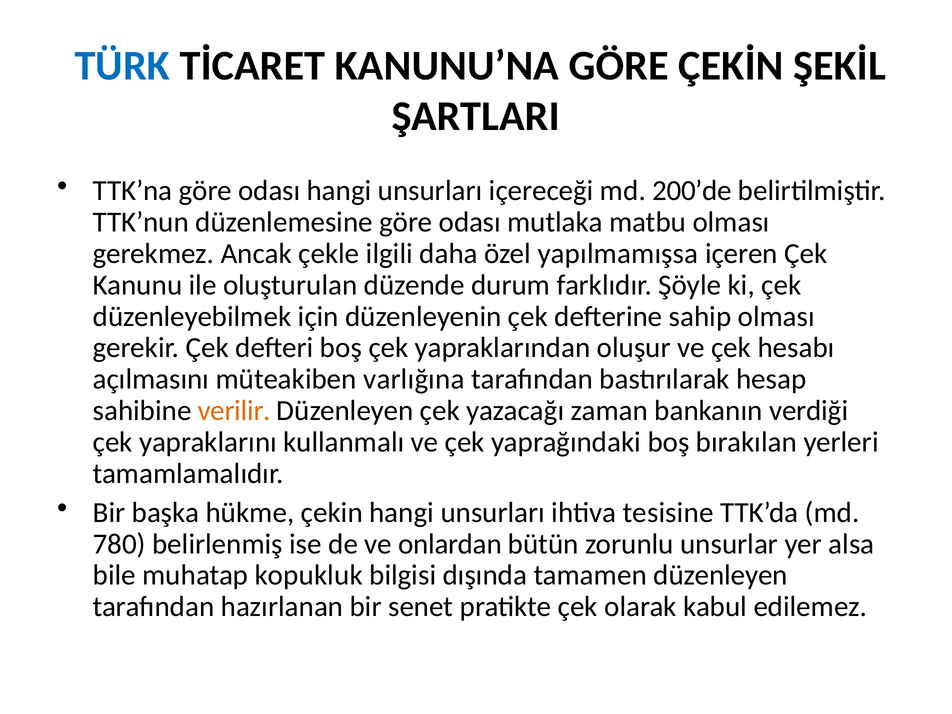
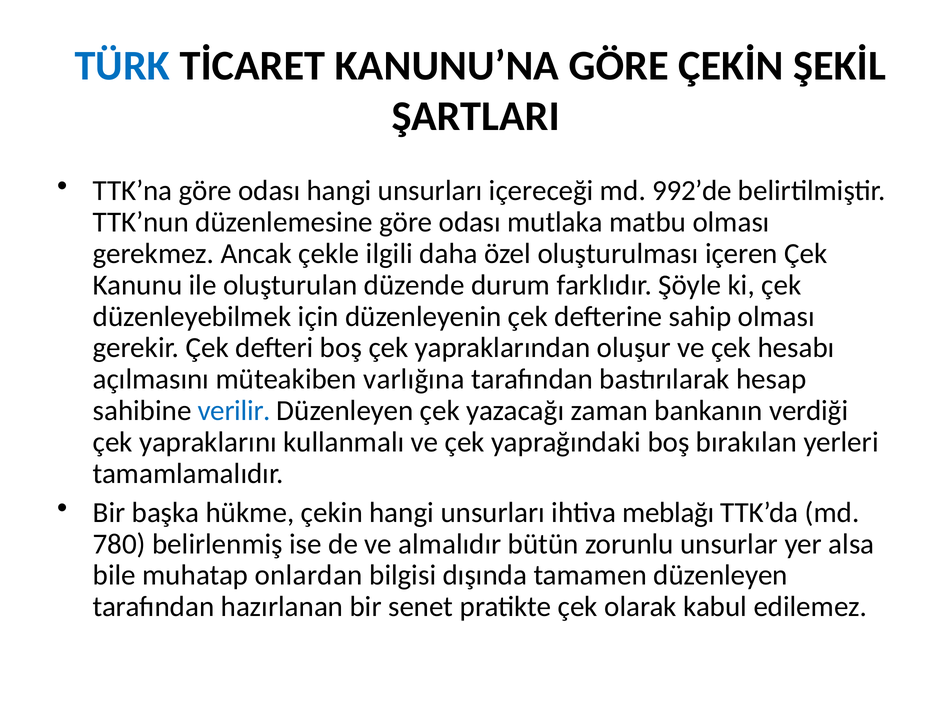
200’de: 200’de -> 992’de (692, 191)
yapılmamışsa: yapılmamışsa -> oluşturulması (618, 254)
verilir colour: orange -> blue (234, 411)
tesisine: tesisine -> meblağı (668, 513)
onlardan: onlardan -> almalıdır (450, 544)
kopukluk: kopukluk -> onlardan (309, 575)
